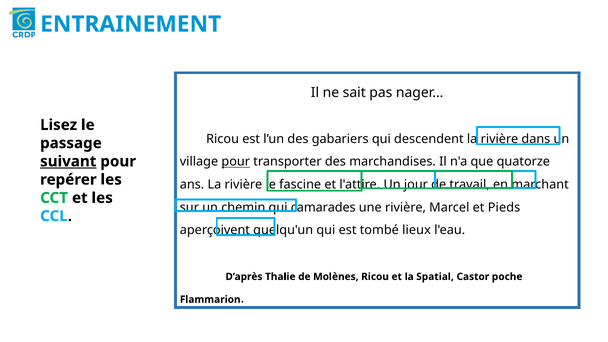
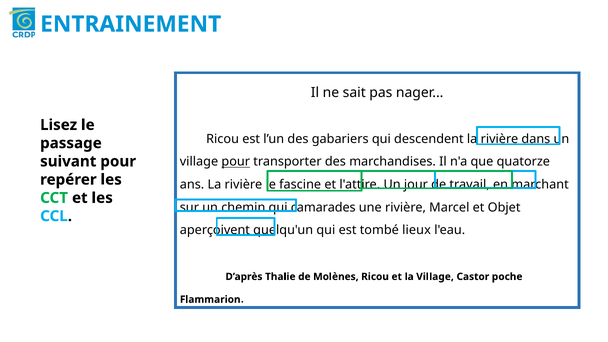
suivant underline: present -> none (68, 161)
Pieds: Pieds -> Objet (504, 207)
la Spatial: Spatial -> Village (435, 277)
